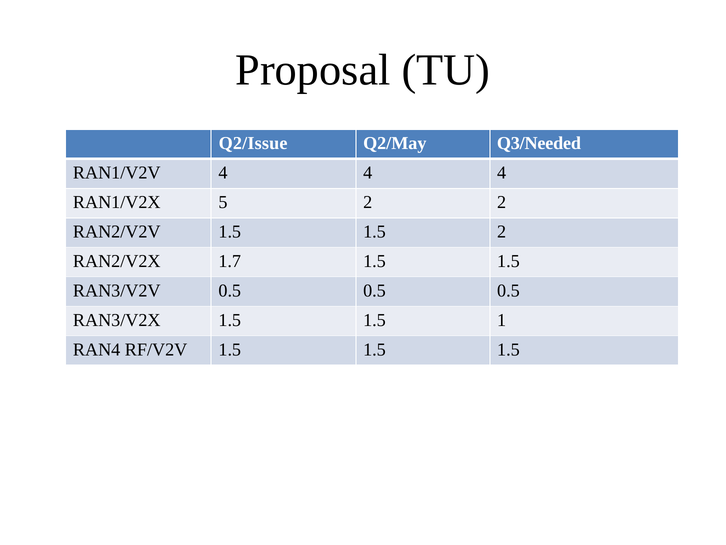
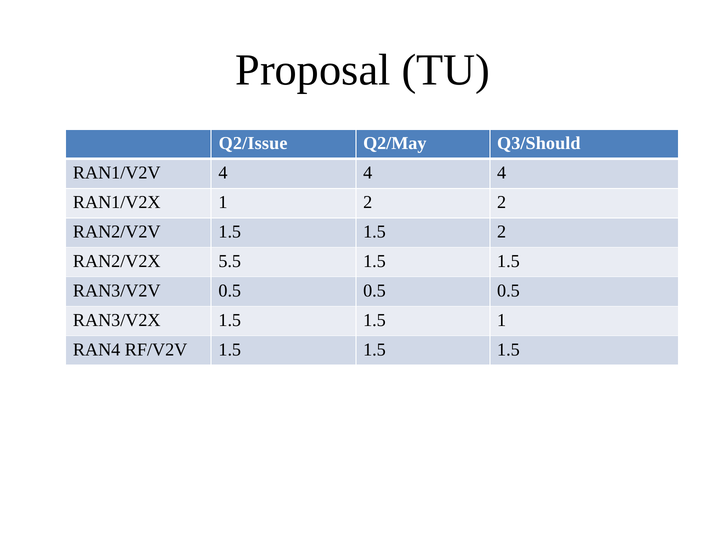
Q3/Needed: Q3/Needed -> Q3/Should (539, 143)
RAN1/V2X 5: 5 -> 1 (223, 202)
1.7: 1.7 -> 5.5 (230, 261)
